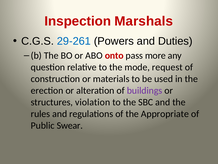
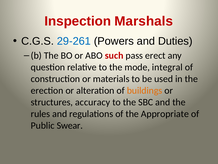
onto: onto -> such (114, 55)
more: more -> erect (155, 55)
request: request -> integral (167, 67)
buildings colour: purple -> orange (145, 90)
violation: violation -> accuracy (93, 102)
